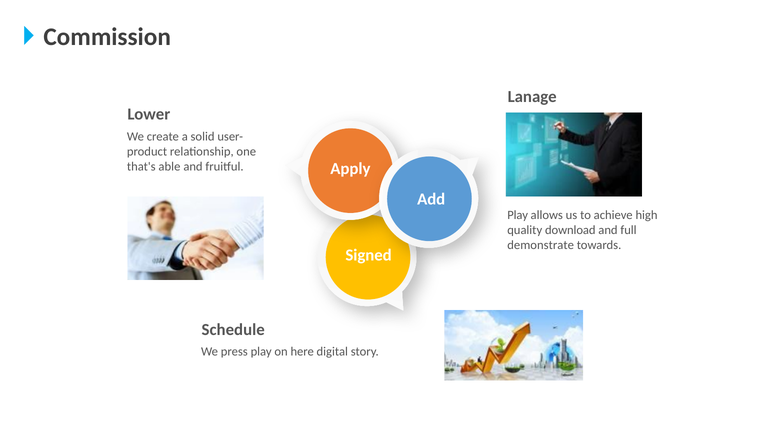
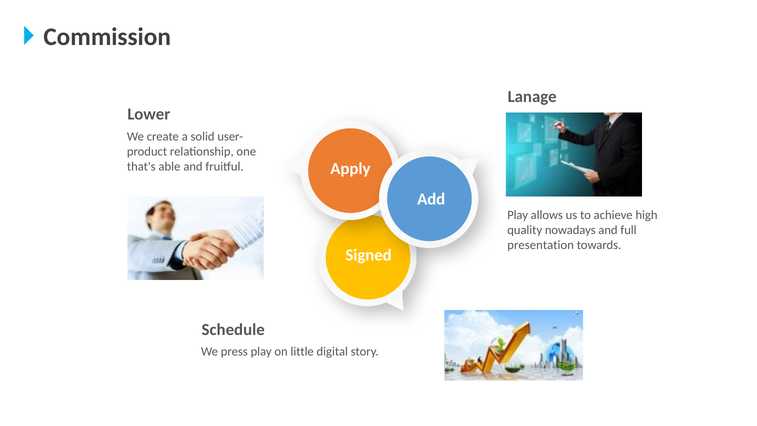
download: download -> nowadays (570, 230)
demonstrate: demonstrate -> presentation (541, 245)
here: here -> little (302, 352)
